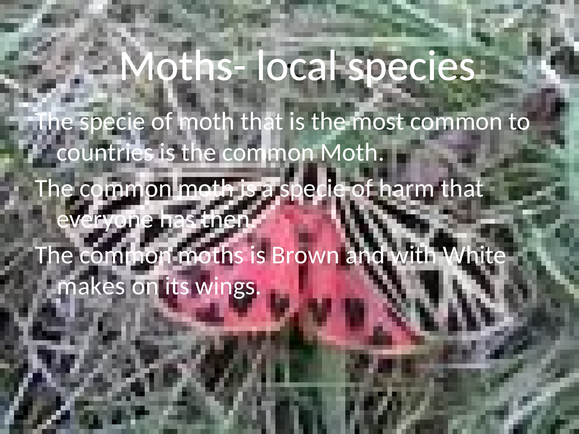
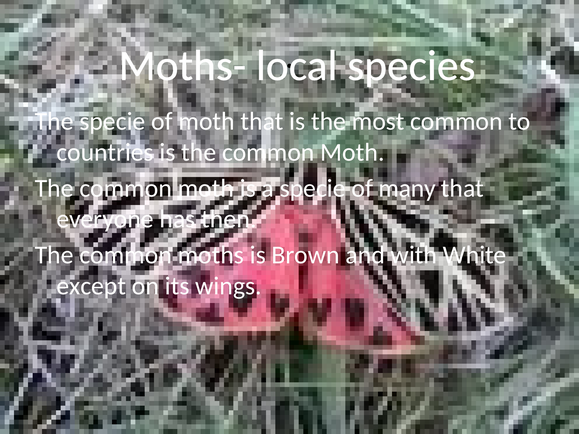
harm: harm -> many (407, 188)
makes: makes -> except (91, 286)
